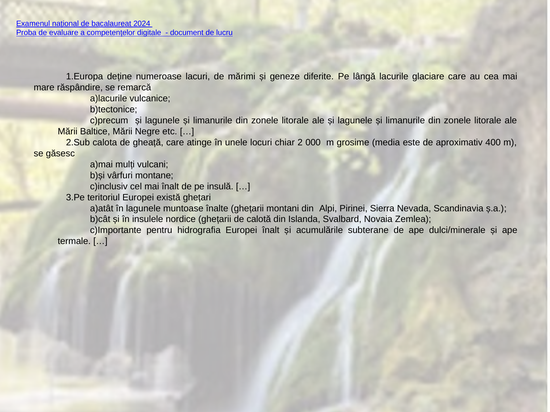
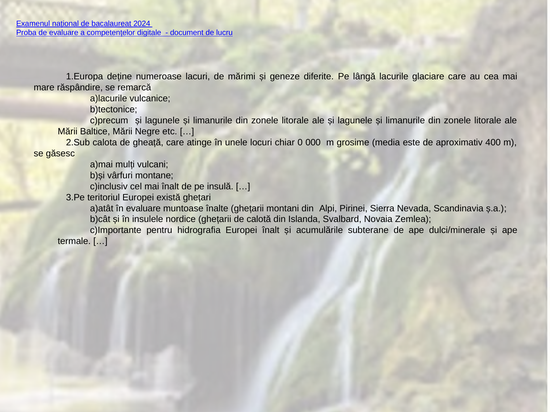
2: 2 -> 0 (300, 143)
în lagunele: lagunele -> evaluare (143, 209)
